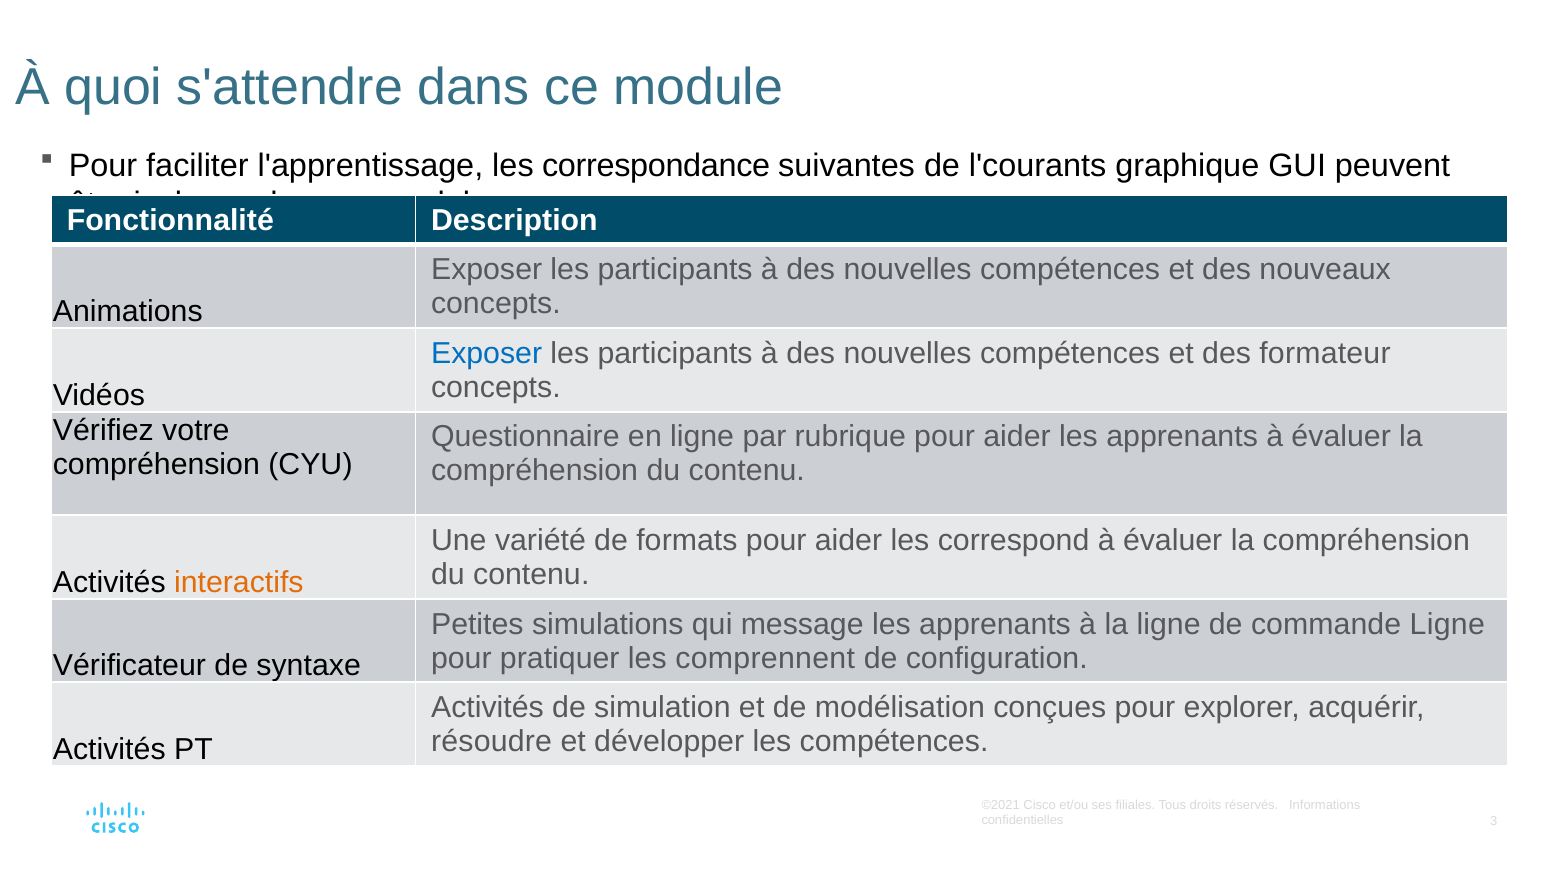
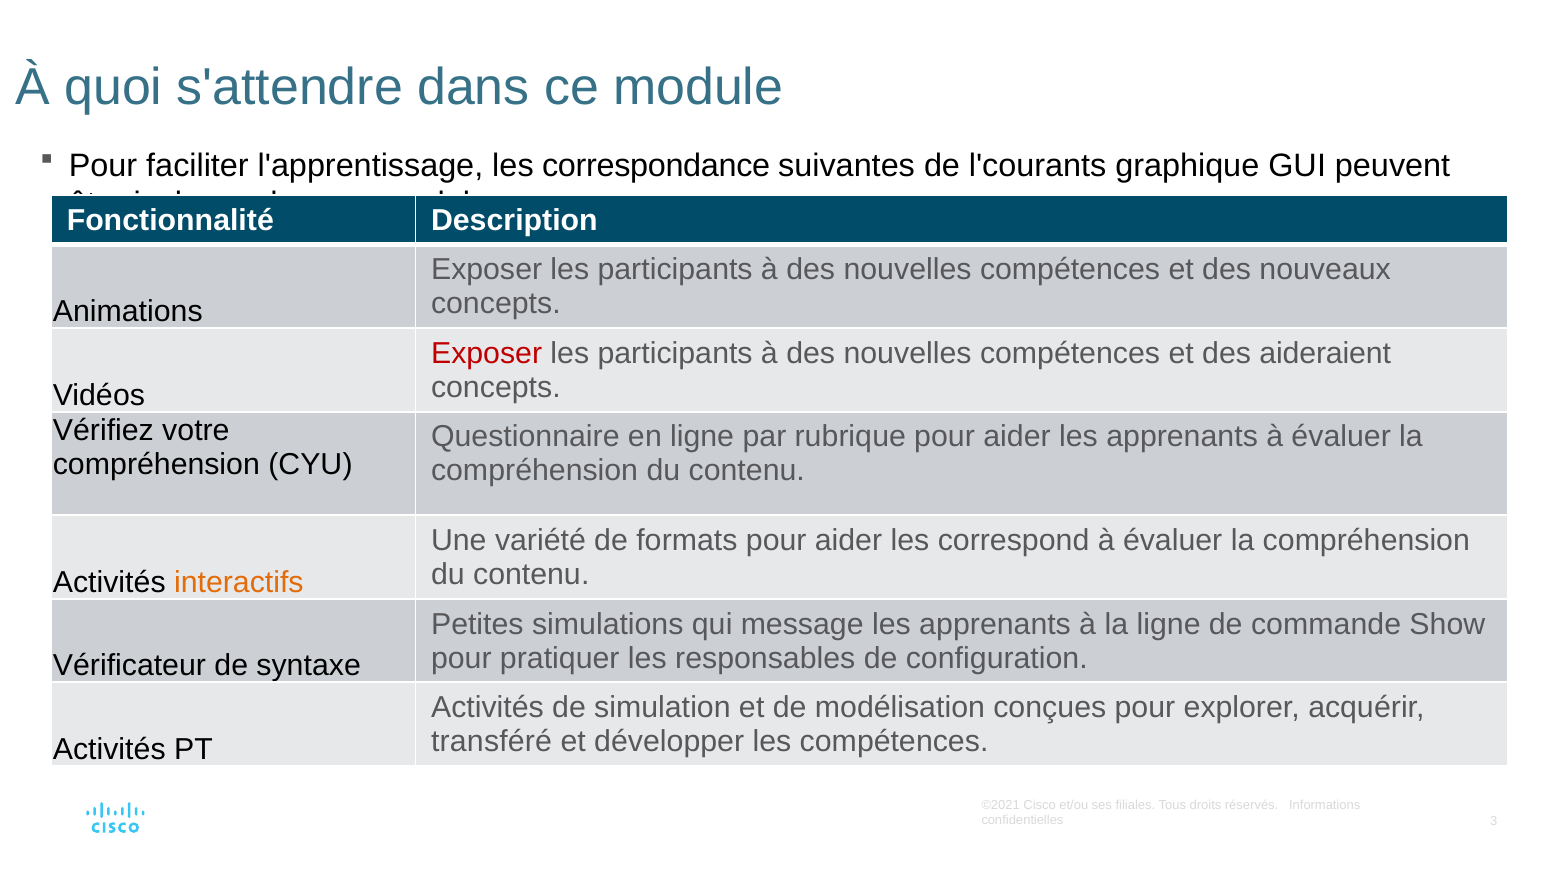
Exposer colour: blue -> red (487, 353)
formateur: formateur -> aideraient (1325, 353)
commande Ligne: Ligne -> Show (1447, 624)
comprennent: comprennent -> responsables (765, 658)
résoudre: résoudre -> transféré (492, 742)
